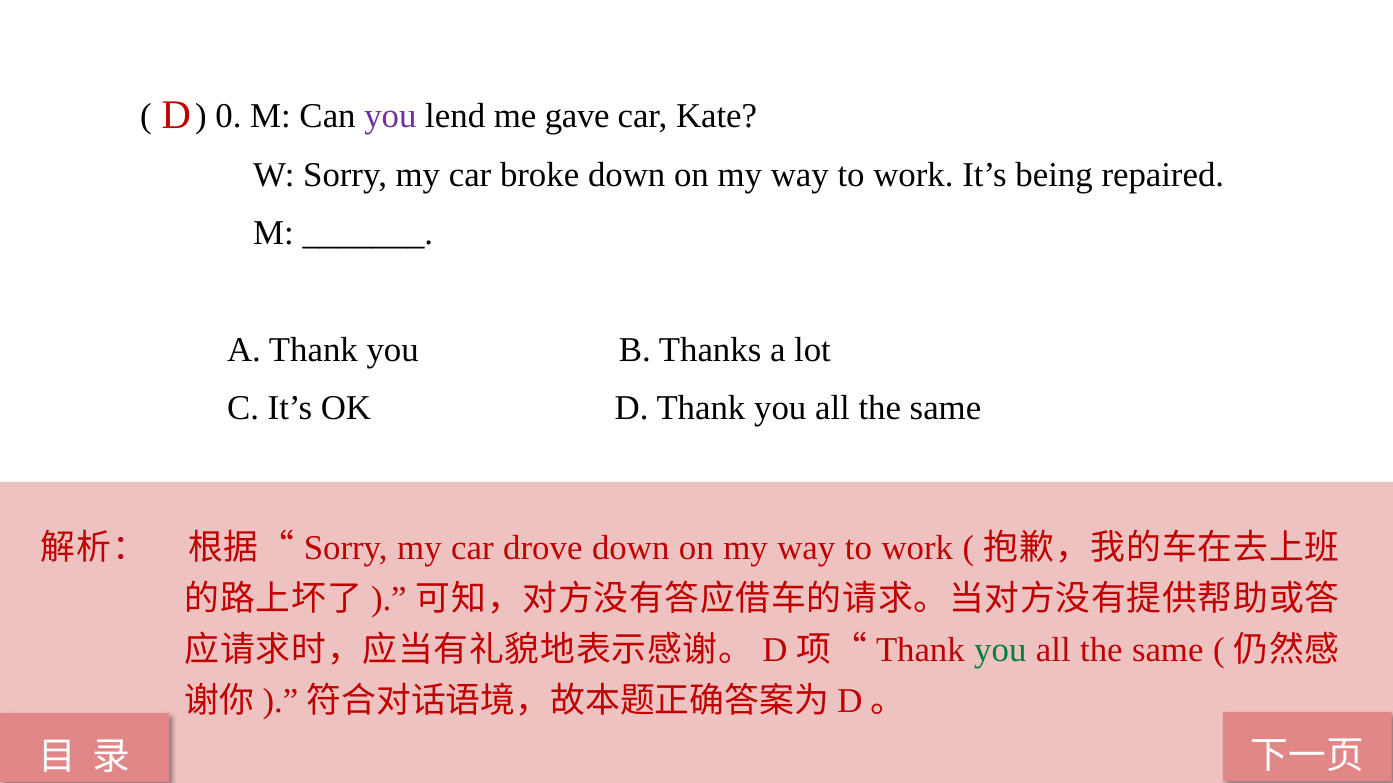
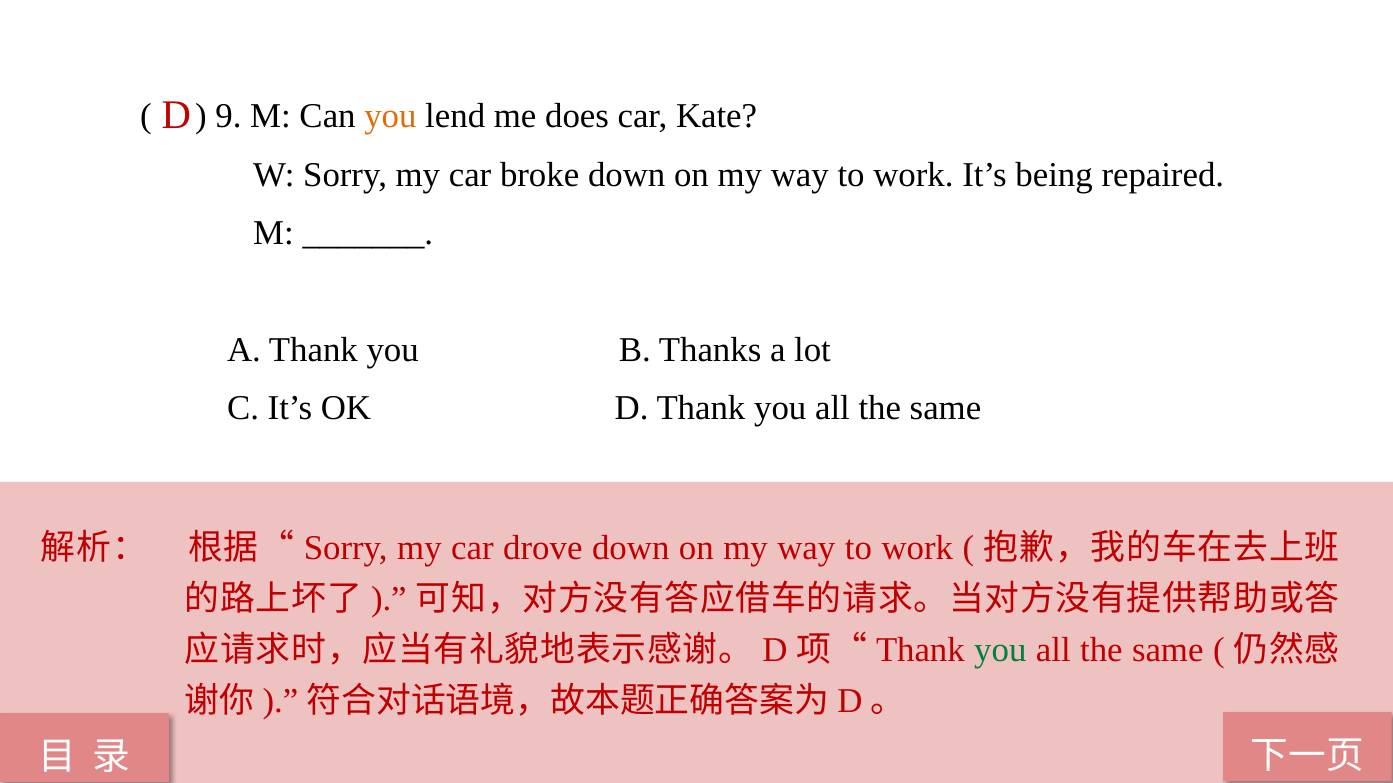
0: 0 -> 9 (228, 116)
you colour: purple -> orange (390, 116)
gave: gave -> does (577, 116)
